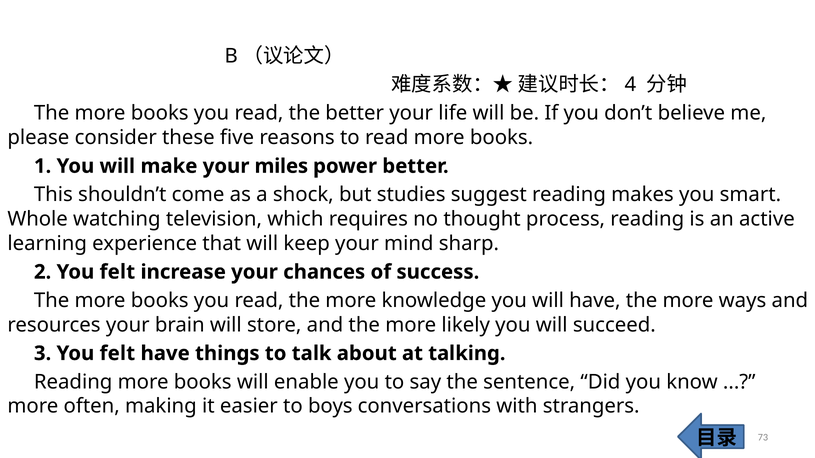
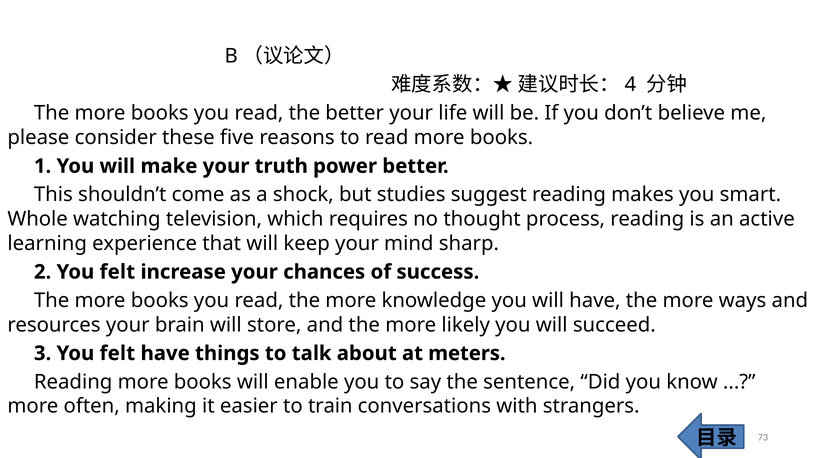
miles: miles -> truth (281, 166)
talking: talking -> meters (467, 354)
boys: boys -> train (330, 407)
